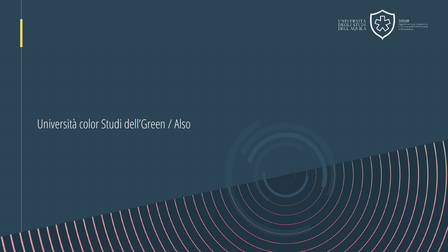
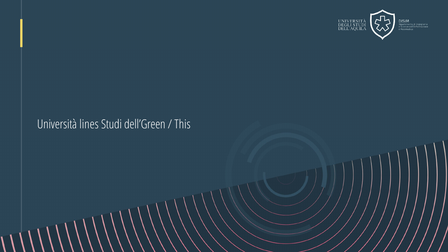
color: color -> lines (89, 125)
Also: Also -> This (182, 125)
